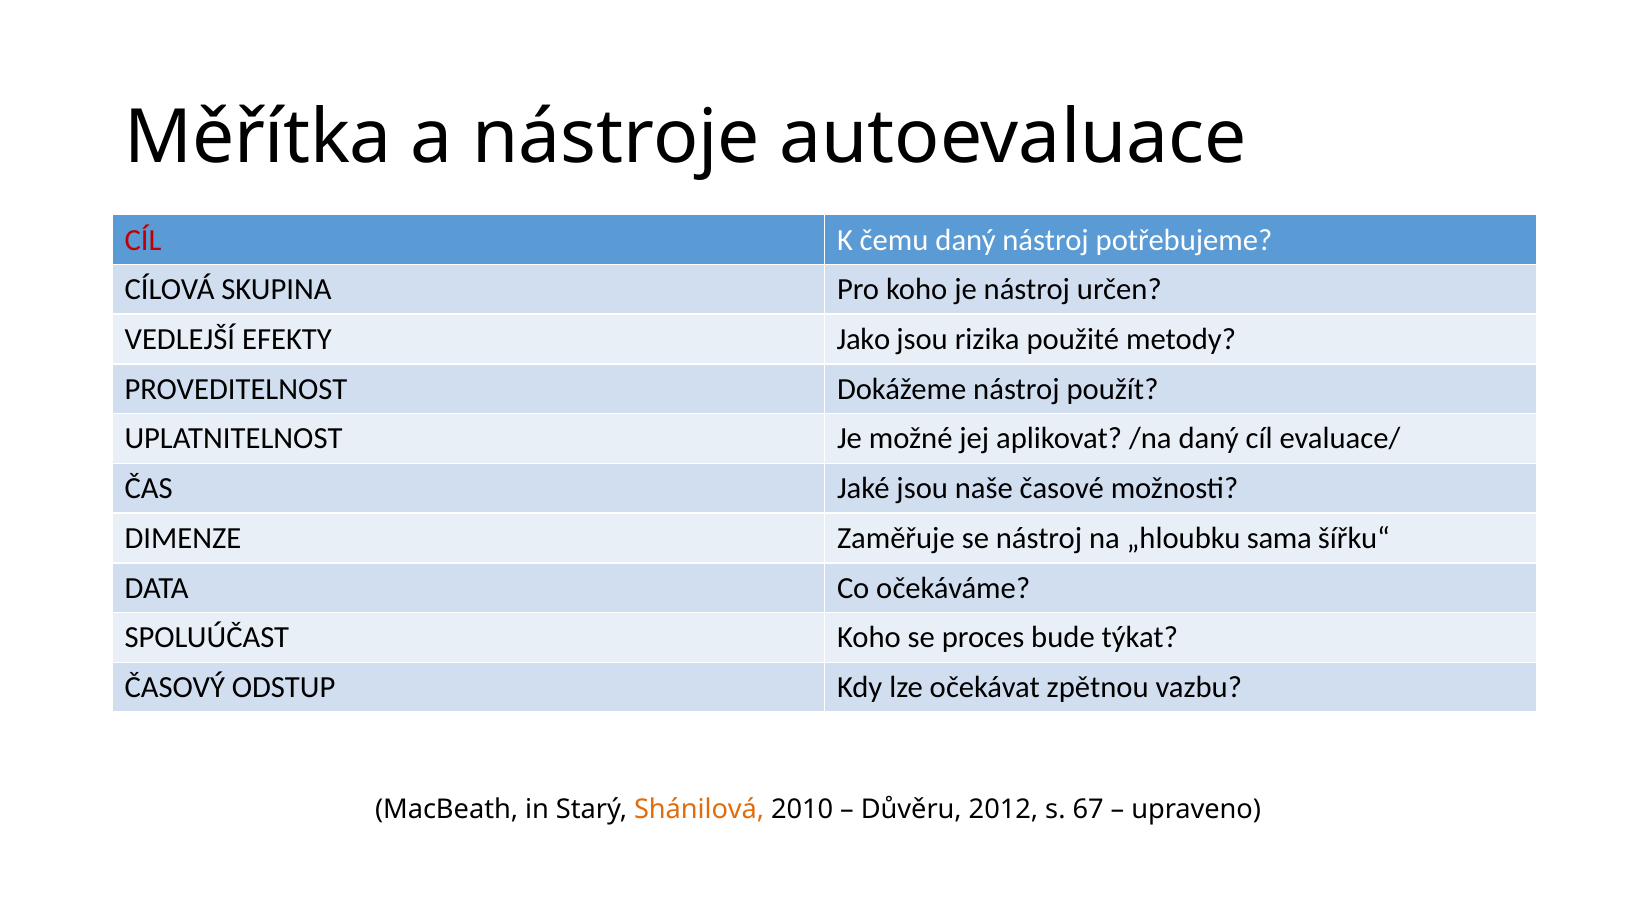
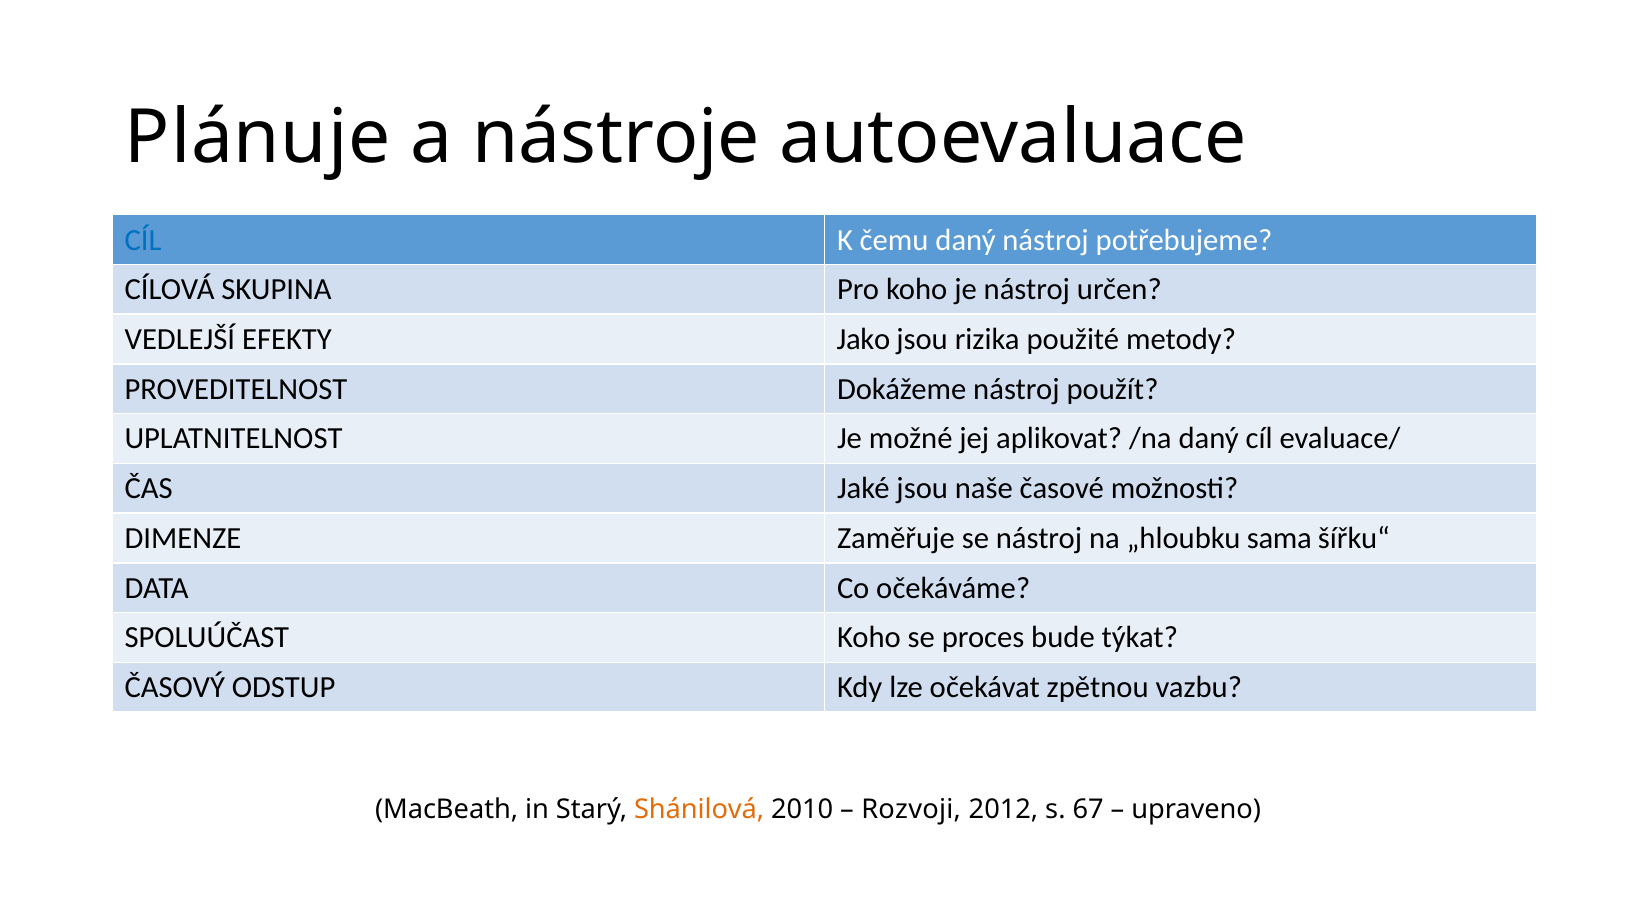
Měřítka: Měřítka -> Plánuje (258, 137)
CÍL colour: red -> blue (143, 240)
Důvěru: Důvěru -> Rozvoji (911, 809)
